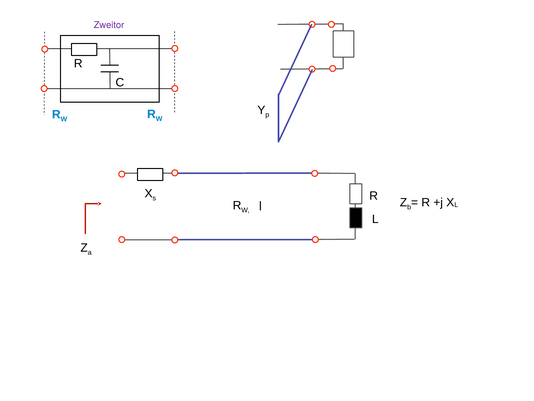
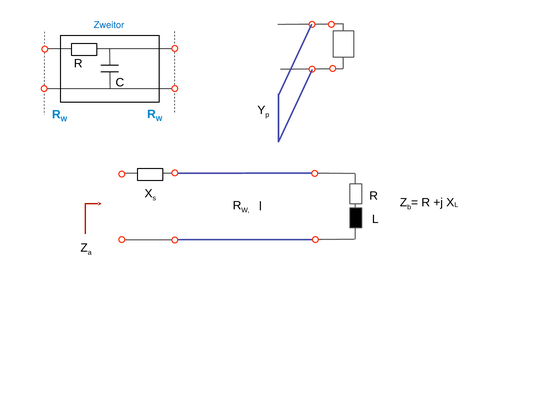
Zweitor colour: purple -> blue (109, 25)
